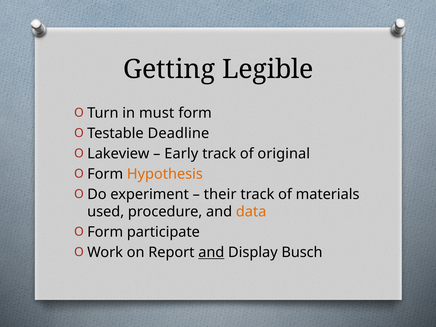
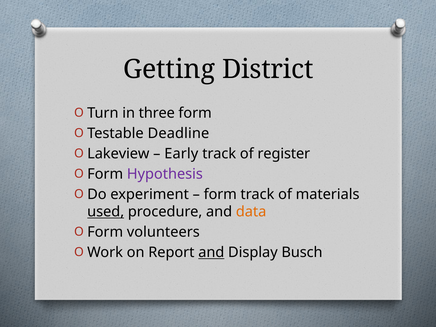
Legible: Legible -> District (268, 69)
must: must -> three (157, 113)
original: original -> register (284, 154)
Hypothesis colour: orange -> purple (165, 174)
their: their -> form (220, 194)
used underline: none -> present (106, 212)
participate: participate -> volunteers (163, 232)
